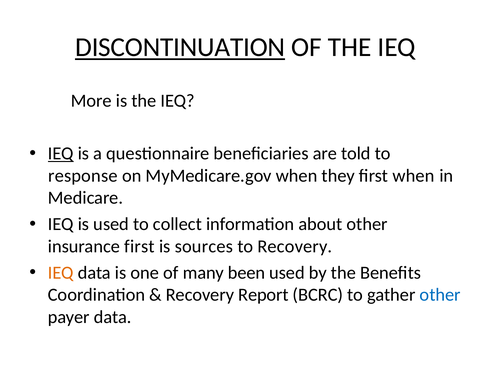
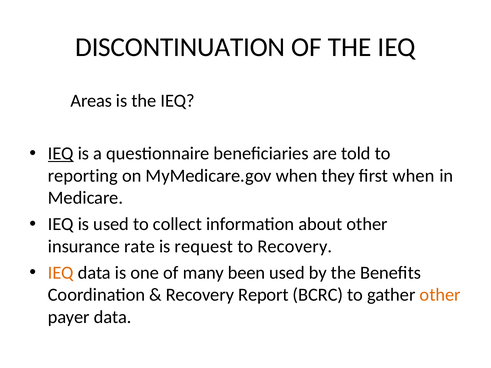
DISCONTINUATION underline: present -> none (180, 47)
More: More -> Areas (91, 101)
response: response -> reporting (83, 176)
insurance first: first -> rate (140, 247)
sources: sources -> request (204, 247)
other colour: blue -> orange (440, 295)
